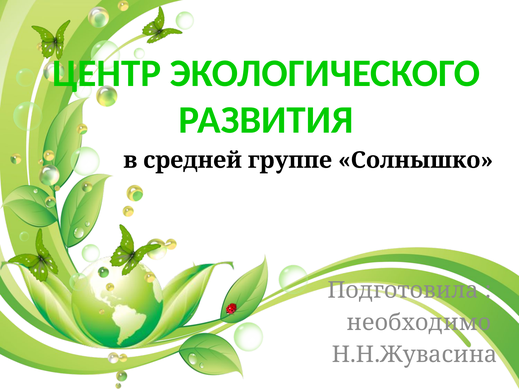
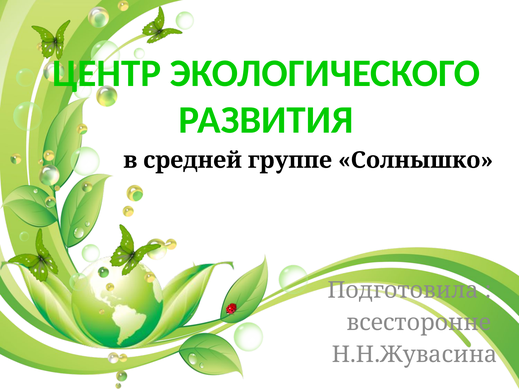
необходимо: необходимо -> всесторонне (419, 323)
